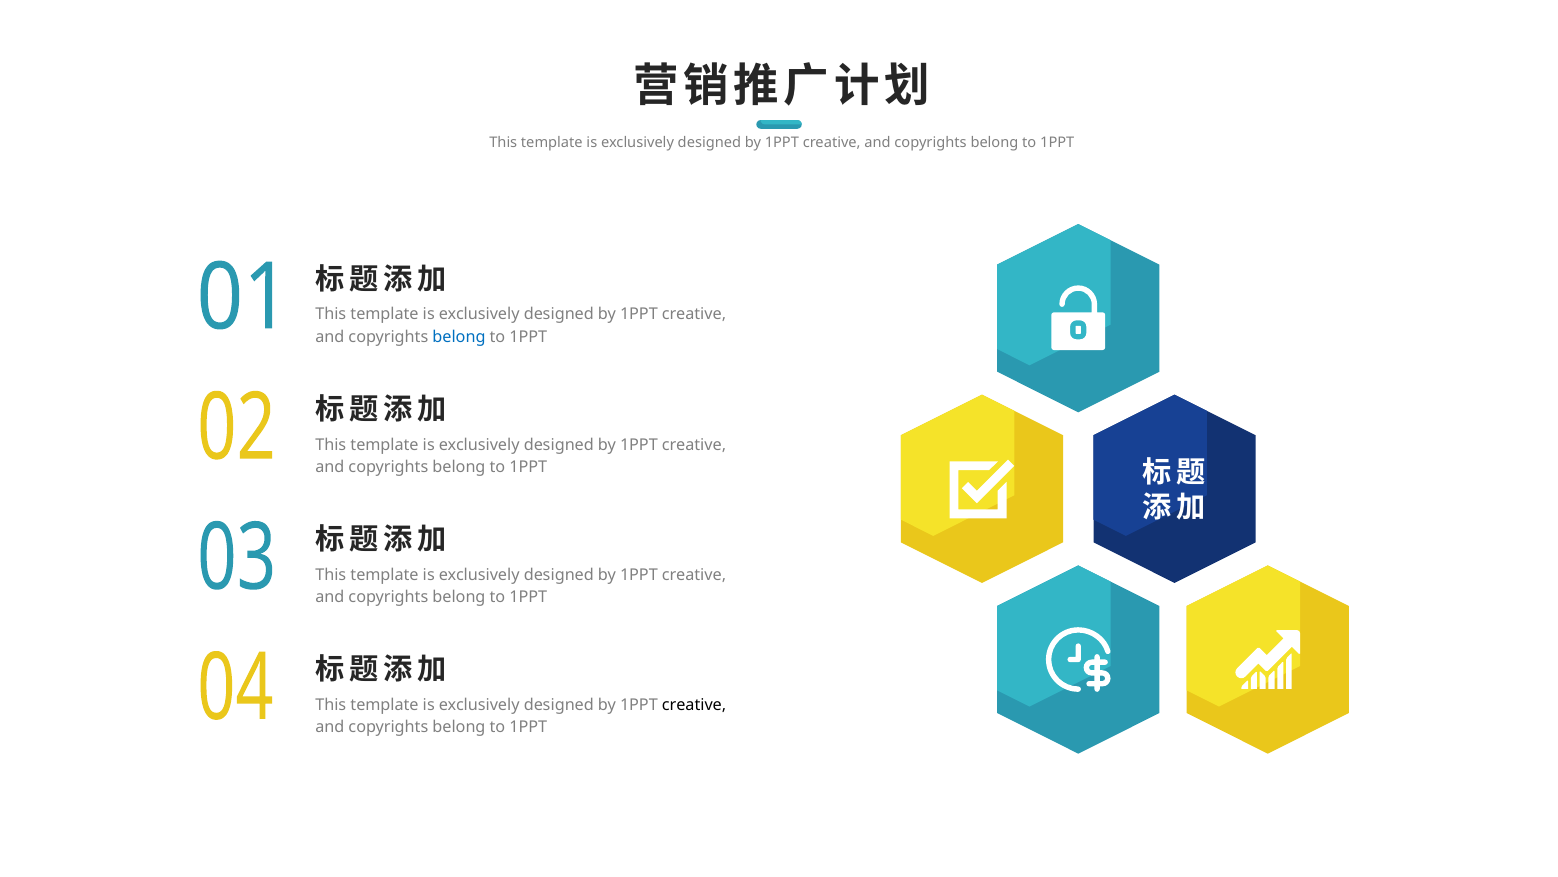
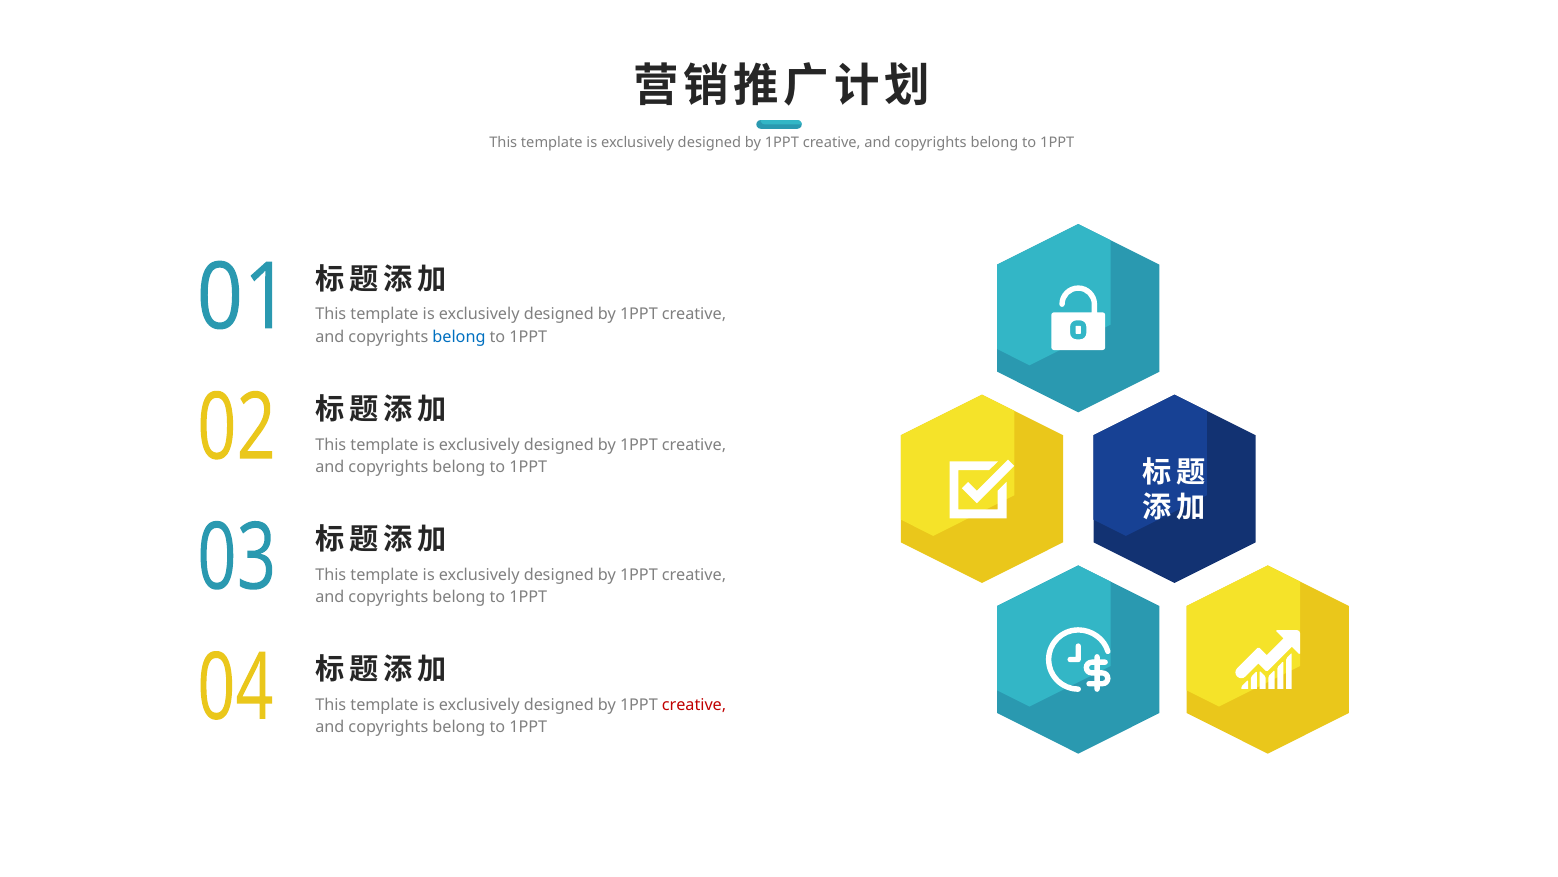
creative colour: black -> red (694, 705)
